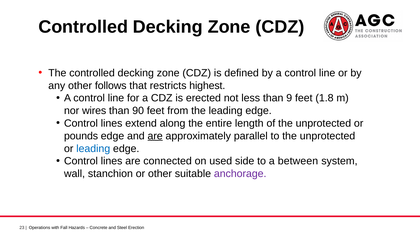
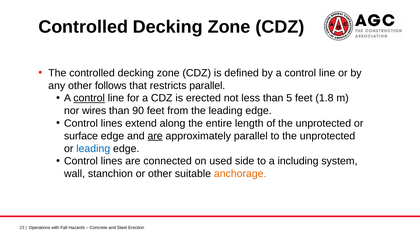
restricts highest: highest -> parallel (207, 86)
control underline: none -> present (89, 98)
9: 9 -> 5 (289, 98)
pounds: pounds -> surface (81, 136)
between: between -> including (298, 161)
anchorage colour: purple -> orange (240, 174)
